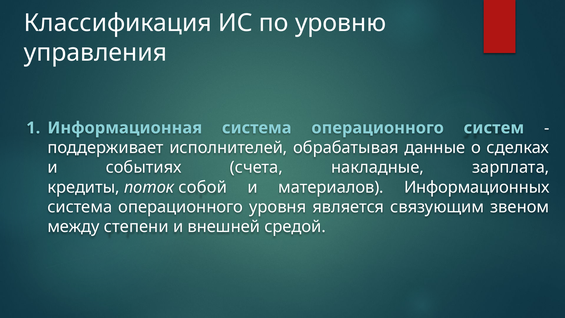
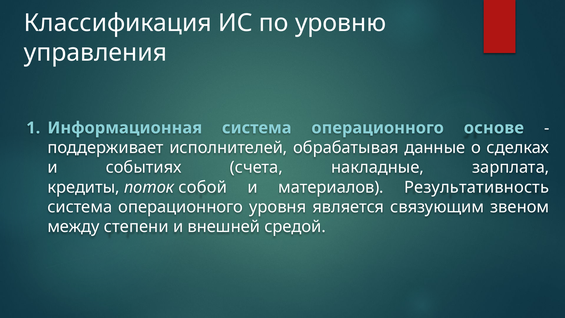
систем: систем -> основе (494, 128)
Информационных: Информационных -> Результативность (477, 187)
